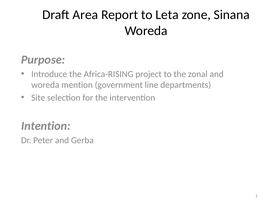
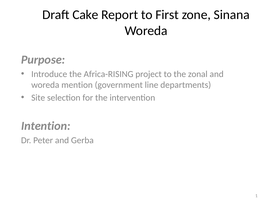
Area: Area -> Cake (85, 15)
Leta: Leta -> First (167, 15)
